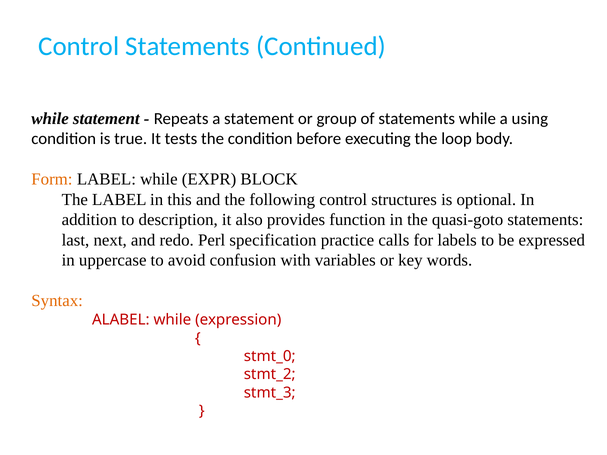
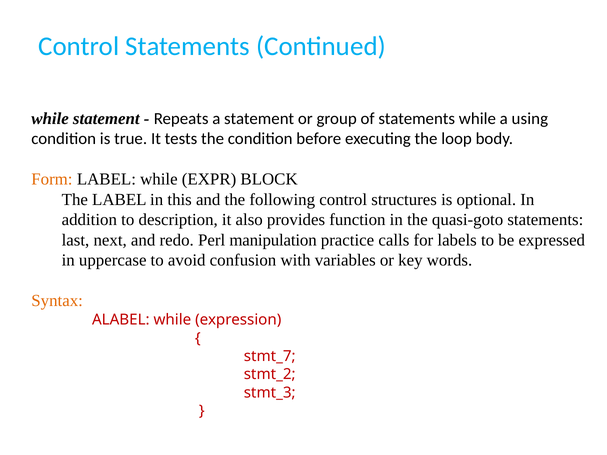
specification: specification -> manipulation (273, 240)
stmt_0: stmt_0 -> stmt_7 (270, 356)
